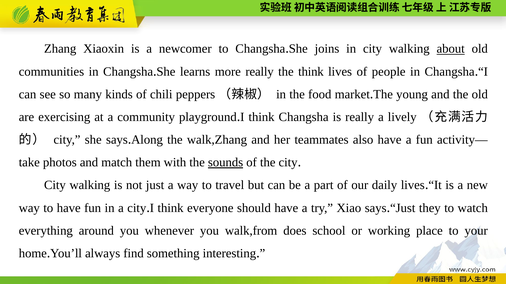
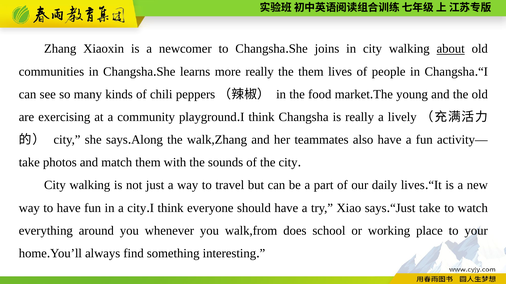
the think: think -> them (311, 72)
sounds underline: present -> none (226, 163)
Just they: they -> take (430, 208)
